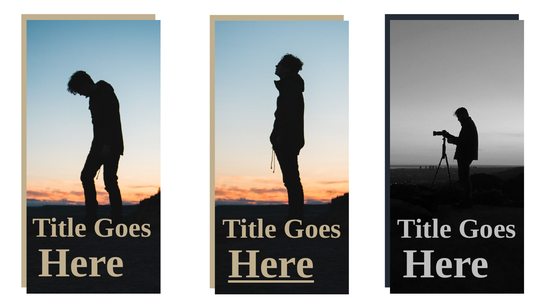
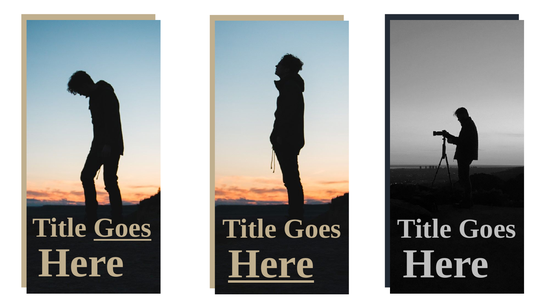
Goes underline: none -> present (122, 228)
